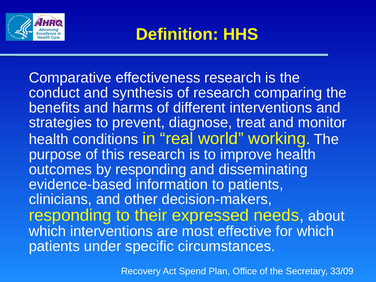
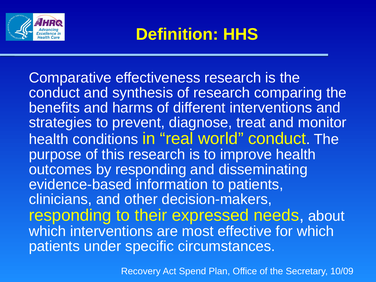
world working: working -> conduct (277, 139)
33/09: 33/09 -> 10/09 (342, 271)
